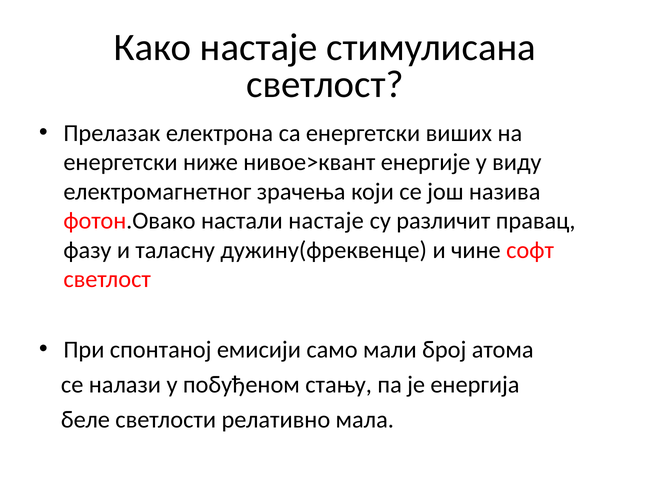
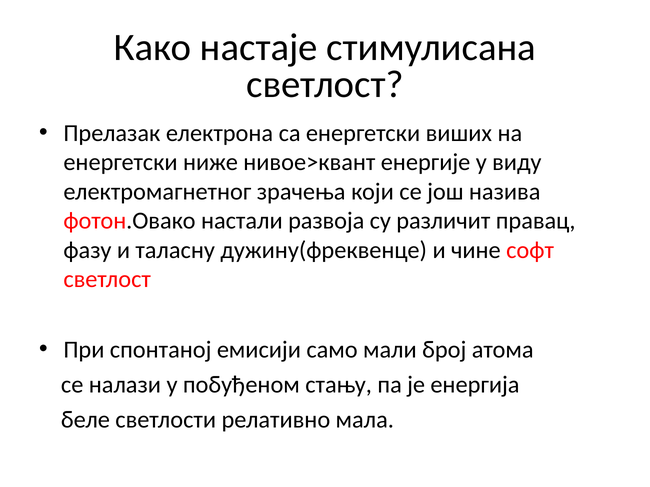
настали настаје: настаје -> развоја (326, 221)
